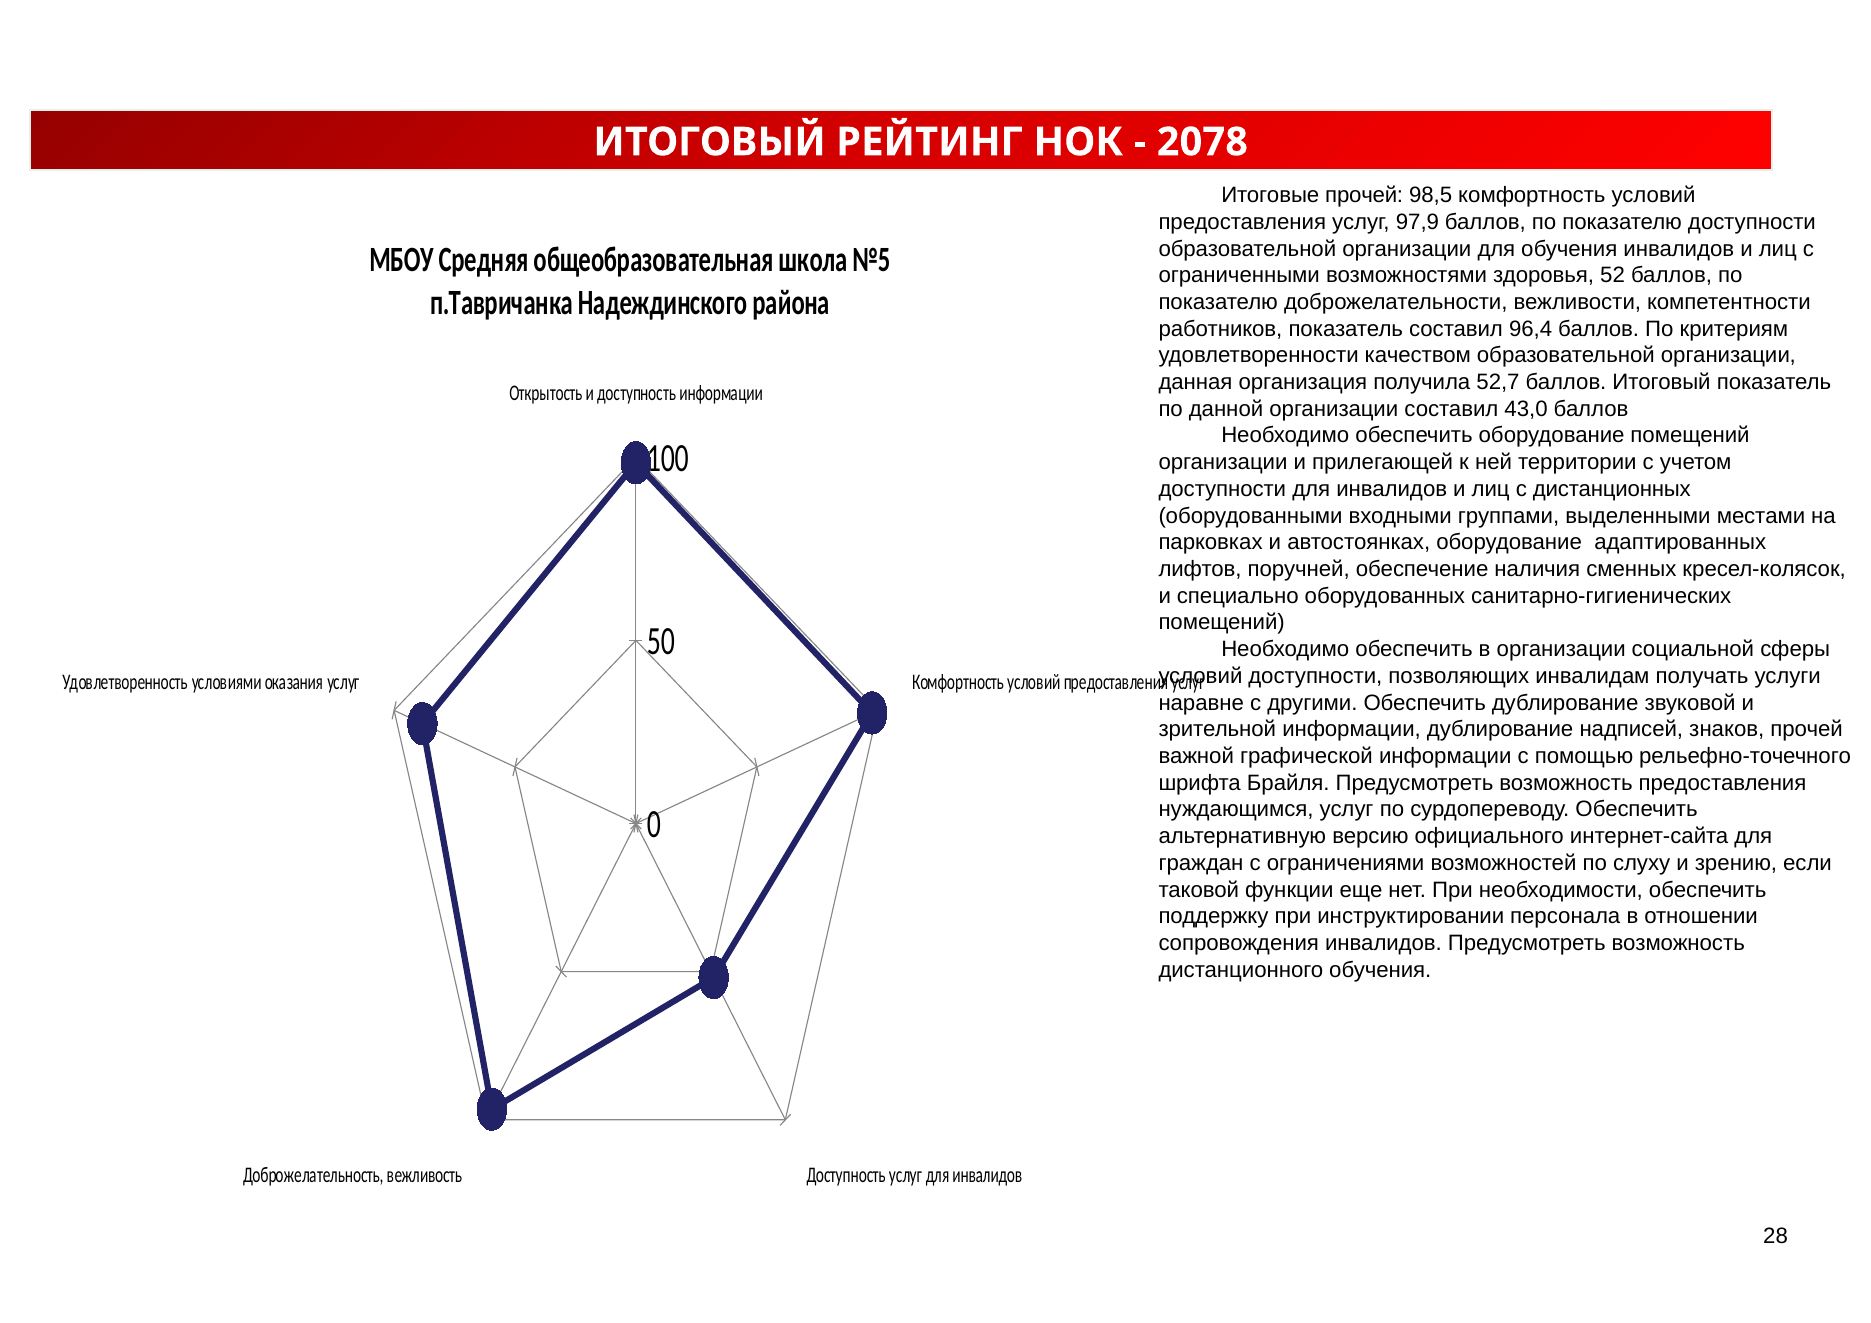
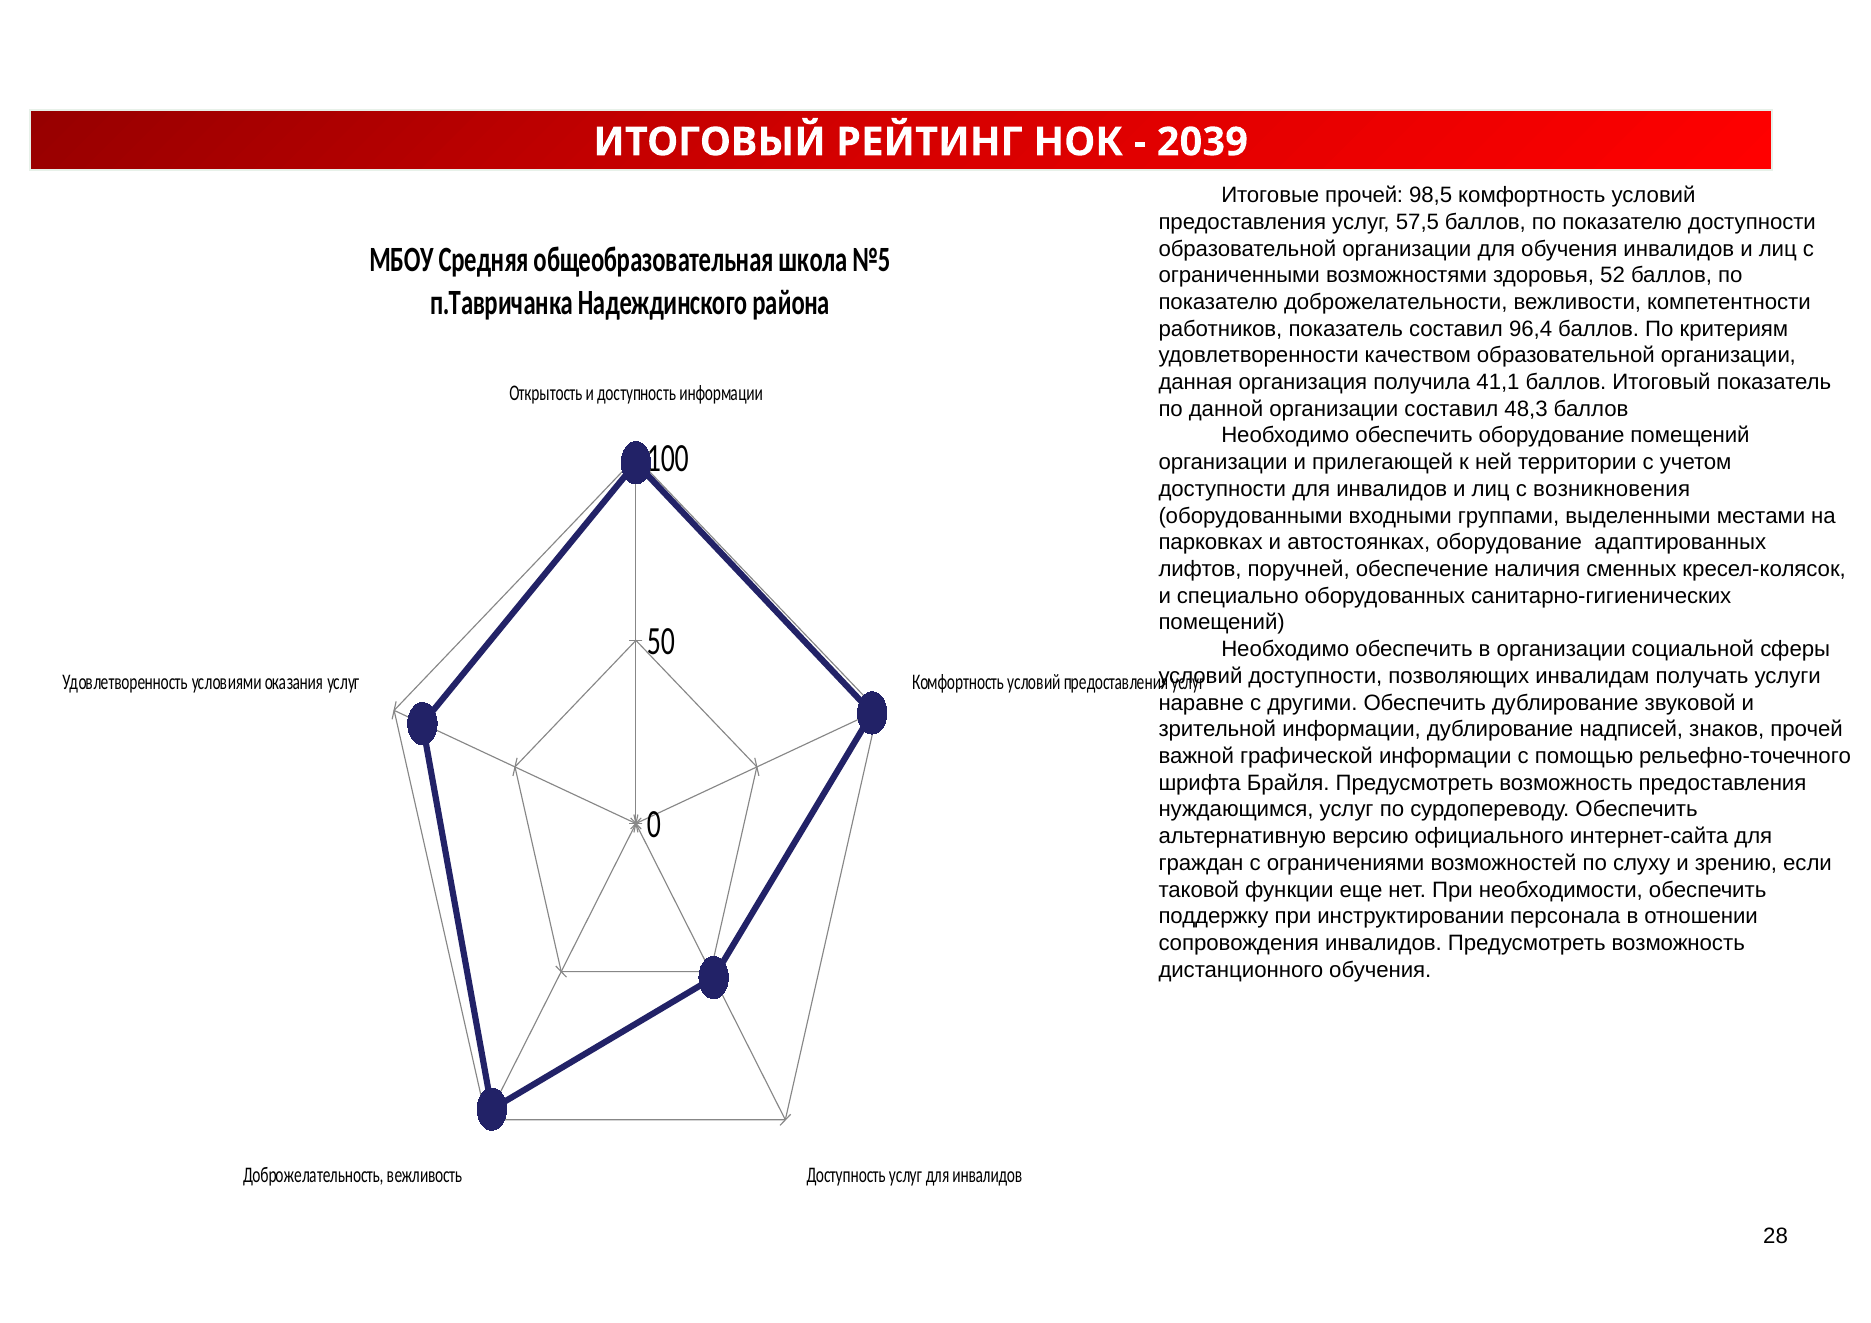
2078: 2078 -> 2039 (1202, 142)
97,9: 97,9 -> 57,5 (1417, 222)
52,7: 52,7 -> 41,1 (1498, 382)
43,0: 43,0 -> 48,3 (1526, 409)
дистанционных: дистанционных -> возникновения (1612, 489)
